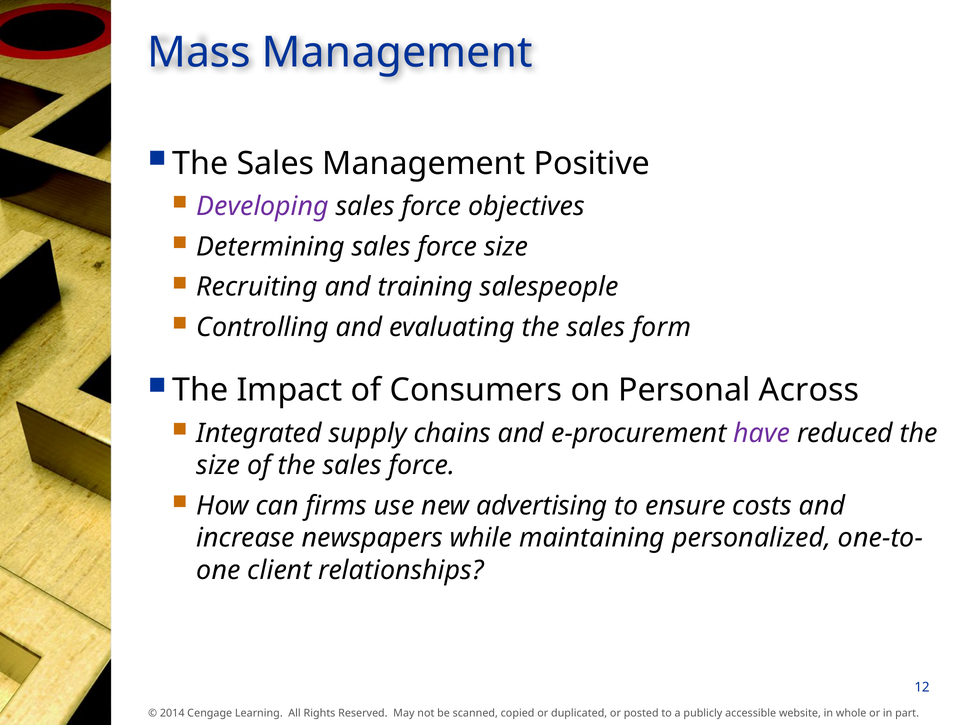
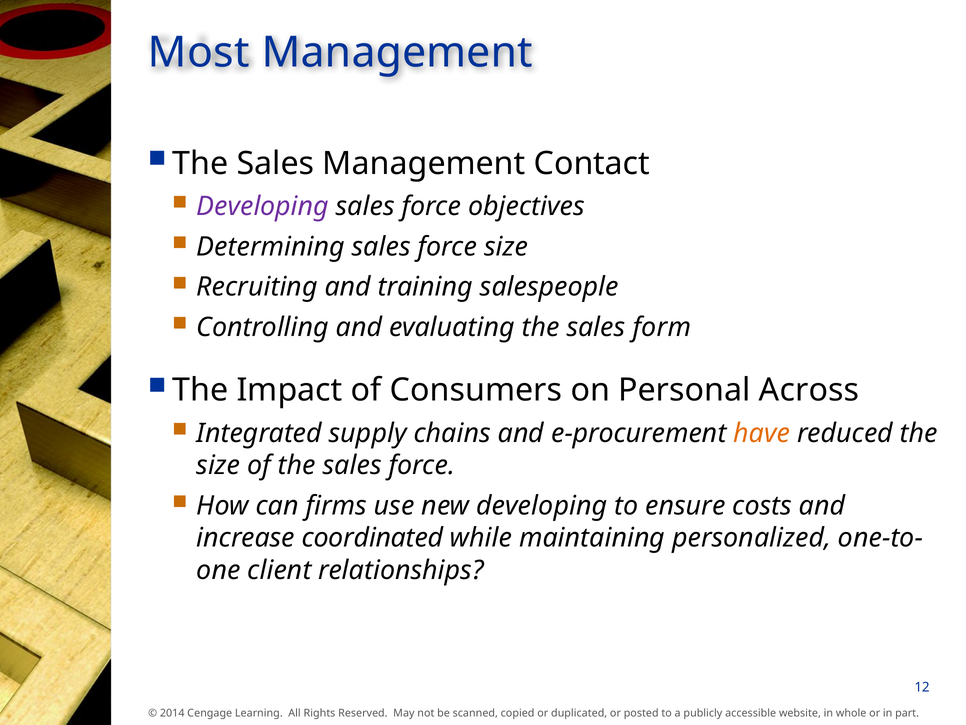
Mass: Mass -> Most (199, 53)
Positive: Positive -> Contact (592, 163)
have colour: purple -> orange (762, 433)
new advertising: advertising -> developing (542, 505)
newspapers: newspapers -> coordinated (372, 538)
